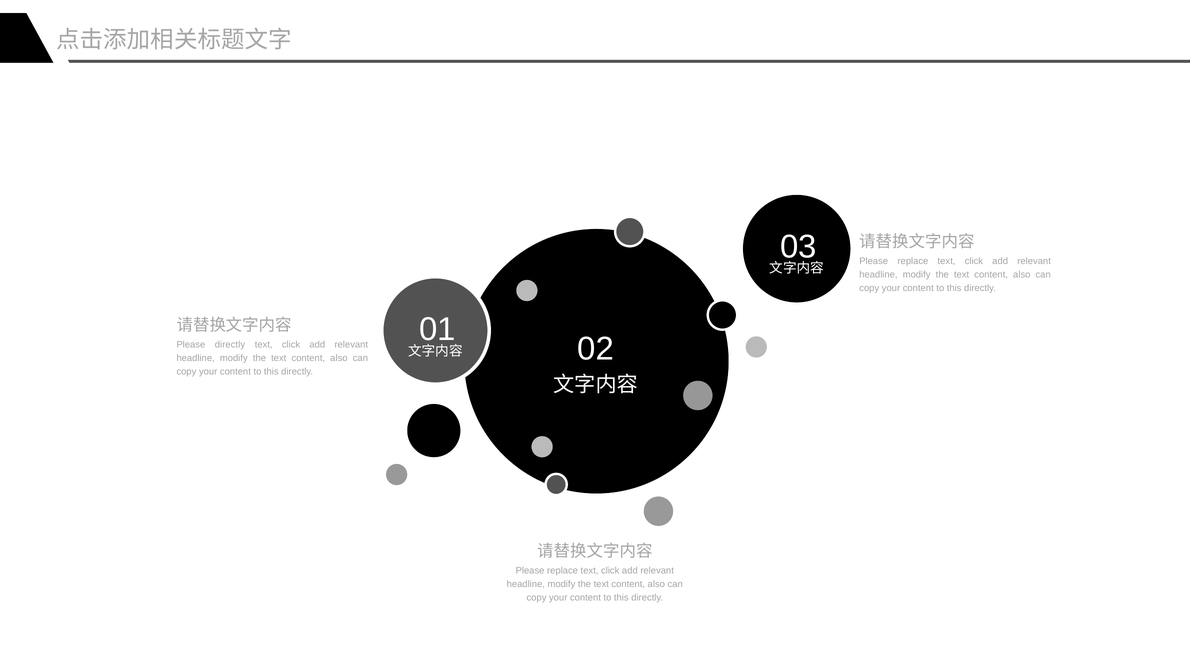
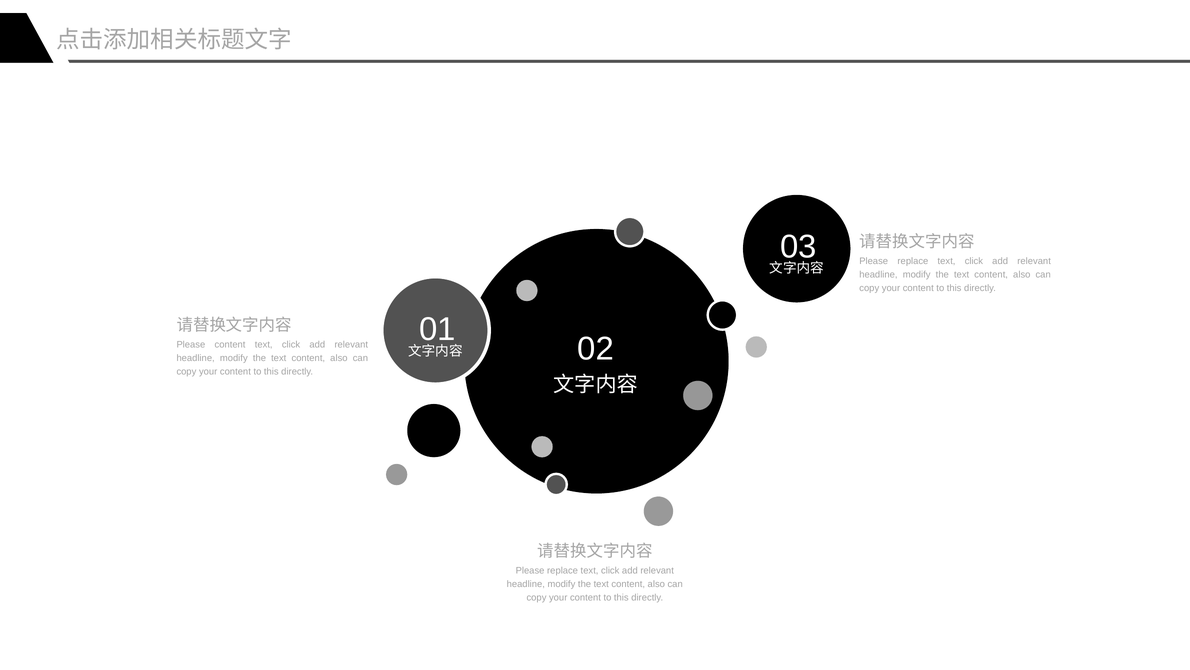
Please directly: directly -> content (230, 344)
